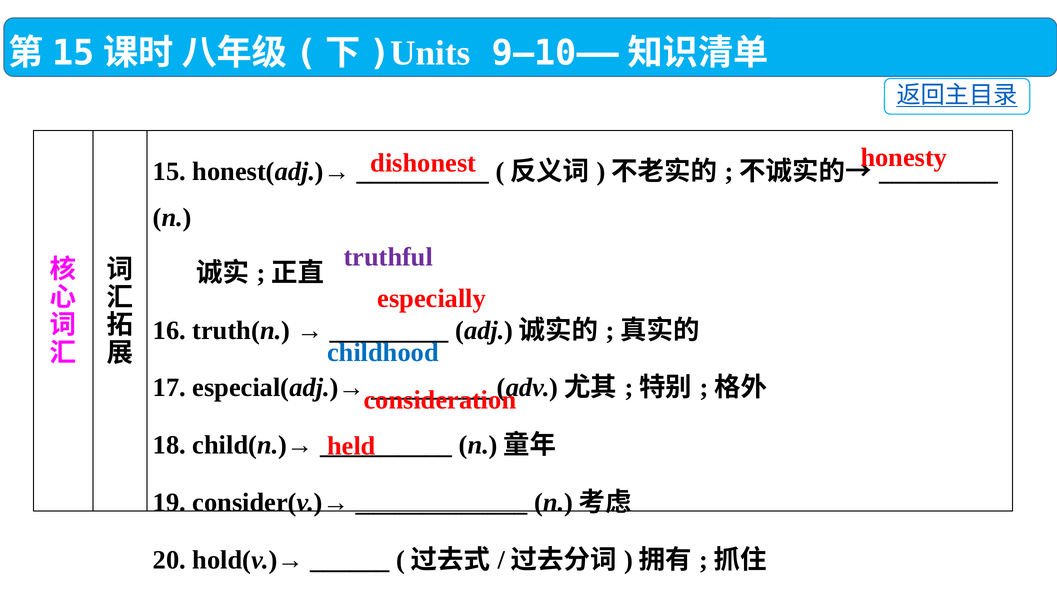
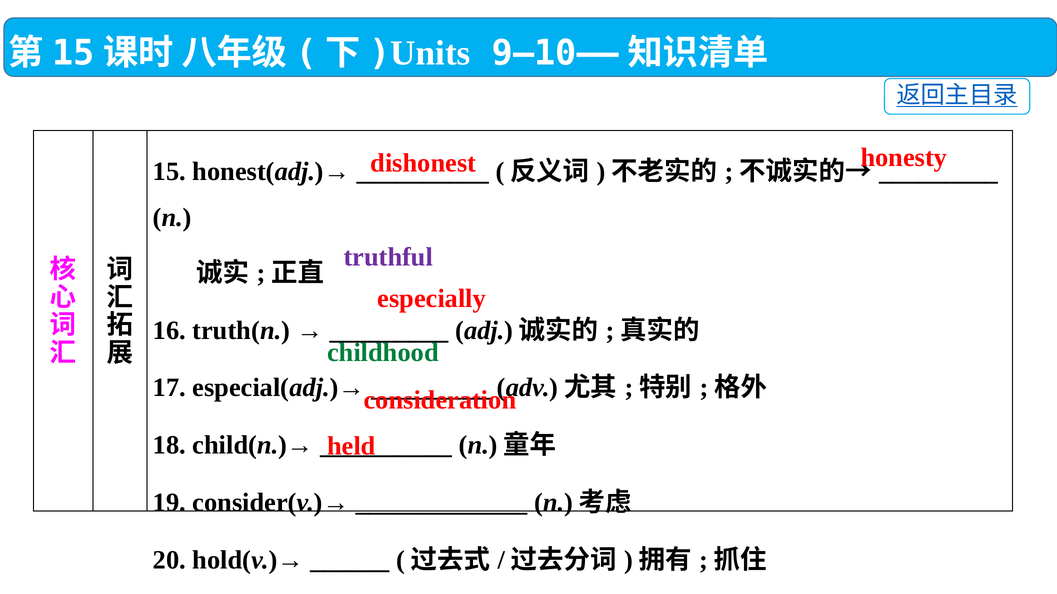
childhood colour: blue -> green (383, 353)
